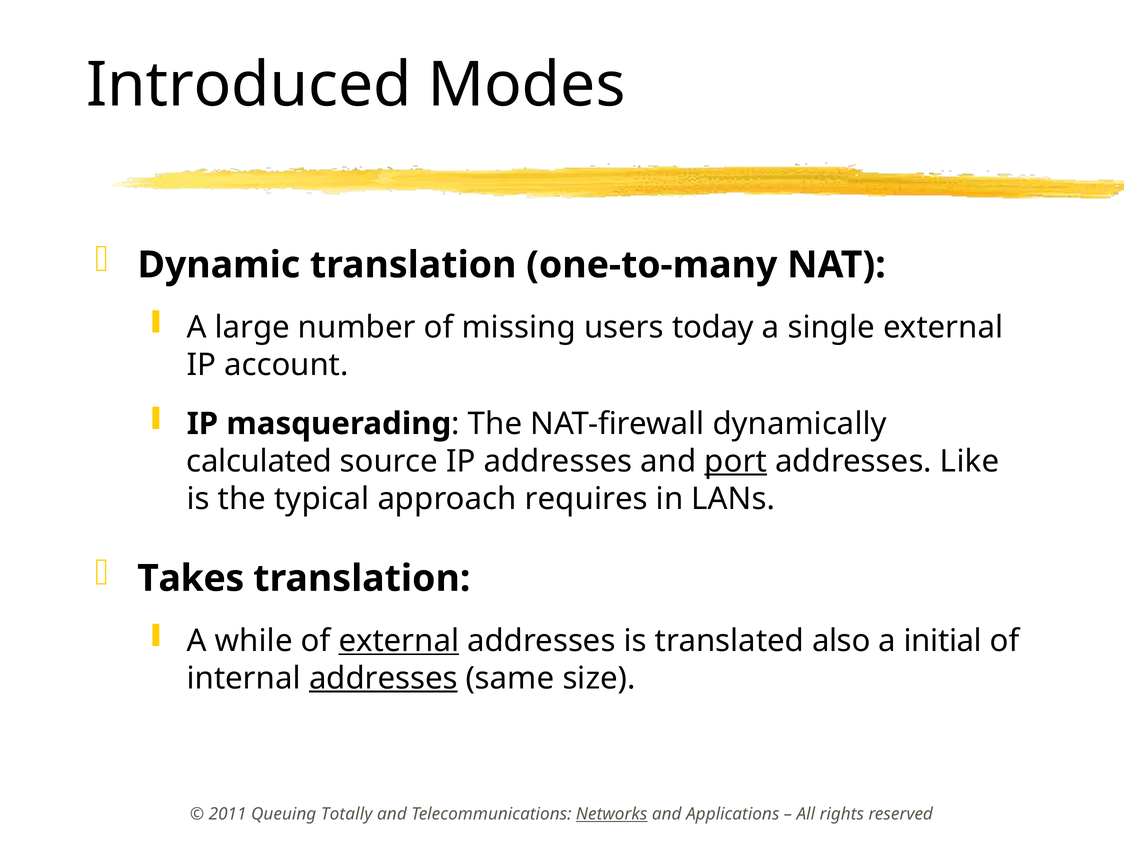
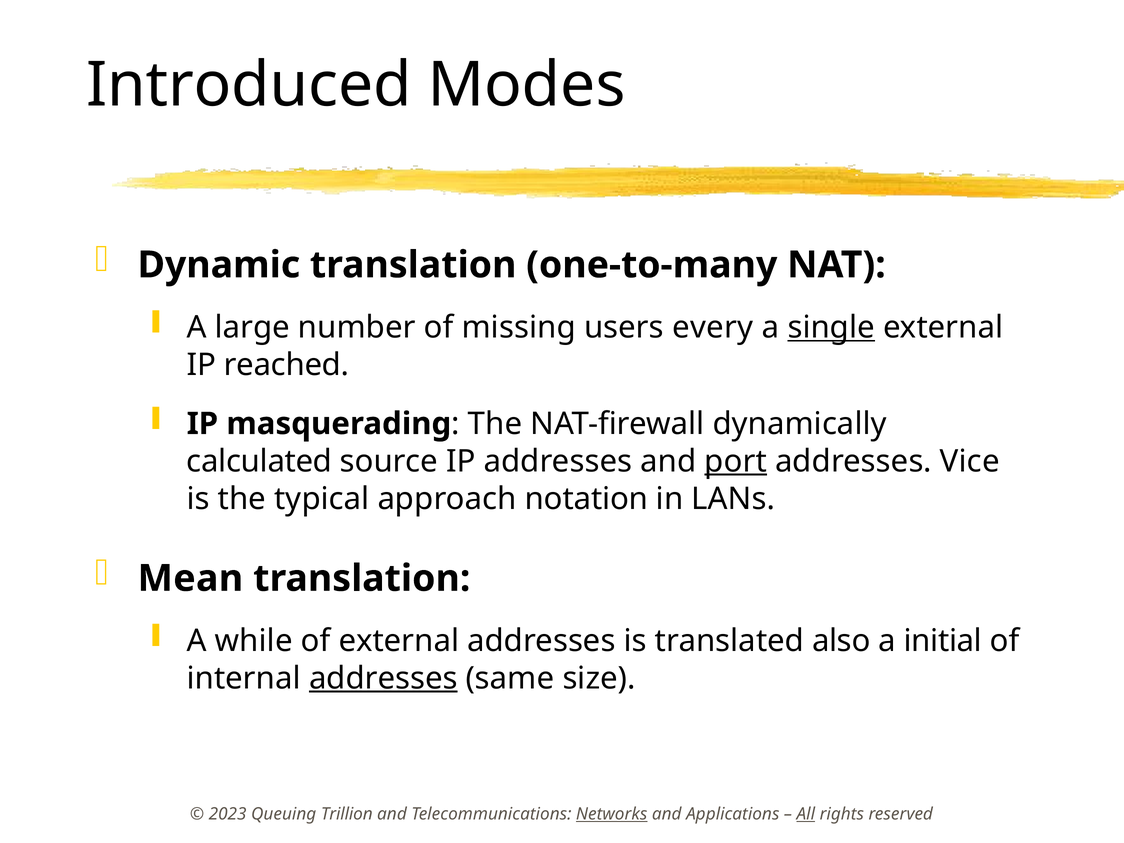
today: today -> every (713, 327)
single underline: none -> present (831, 327)
account: account -> reached (287, 365)
Like: Like -> Vice (970, 461)
requires: requires -> notation (586, 499)
Takes: Takes -> Mean (190, 578)
external underline: present -> none (399, 641)
2011: 2011 -> 2023 (228, 814)
Totally: Totally -> Trillion (347, 814)
All underline: none -> present (806, 814)
